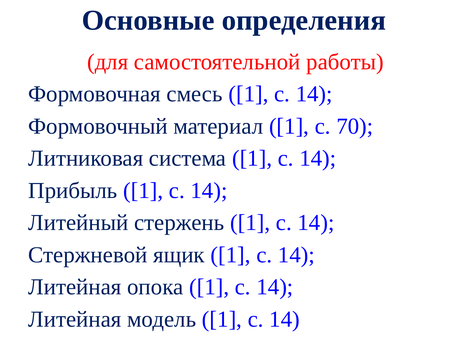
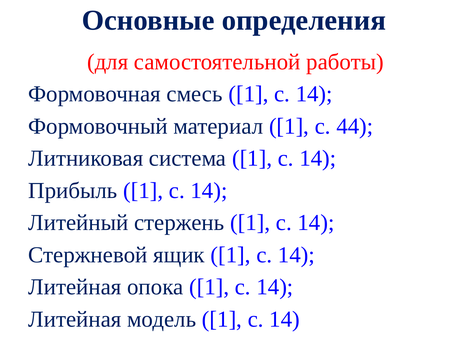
70: 70 -> 44 (355, 126)
